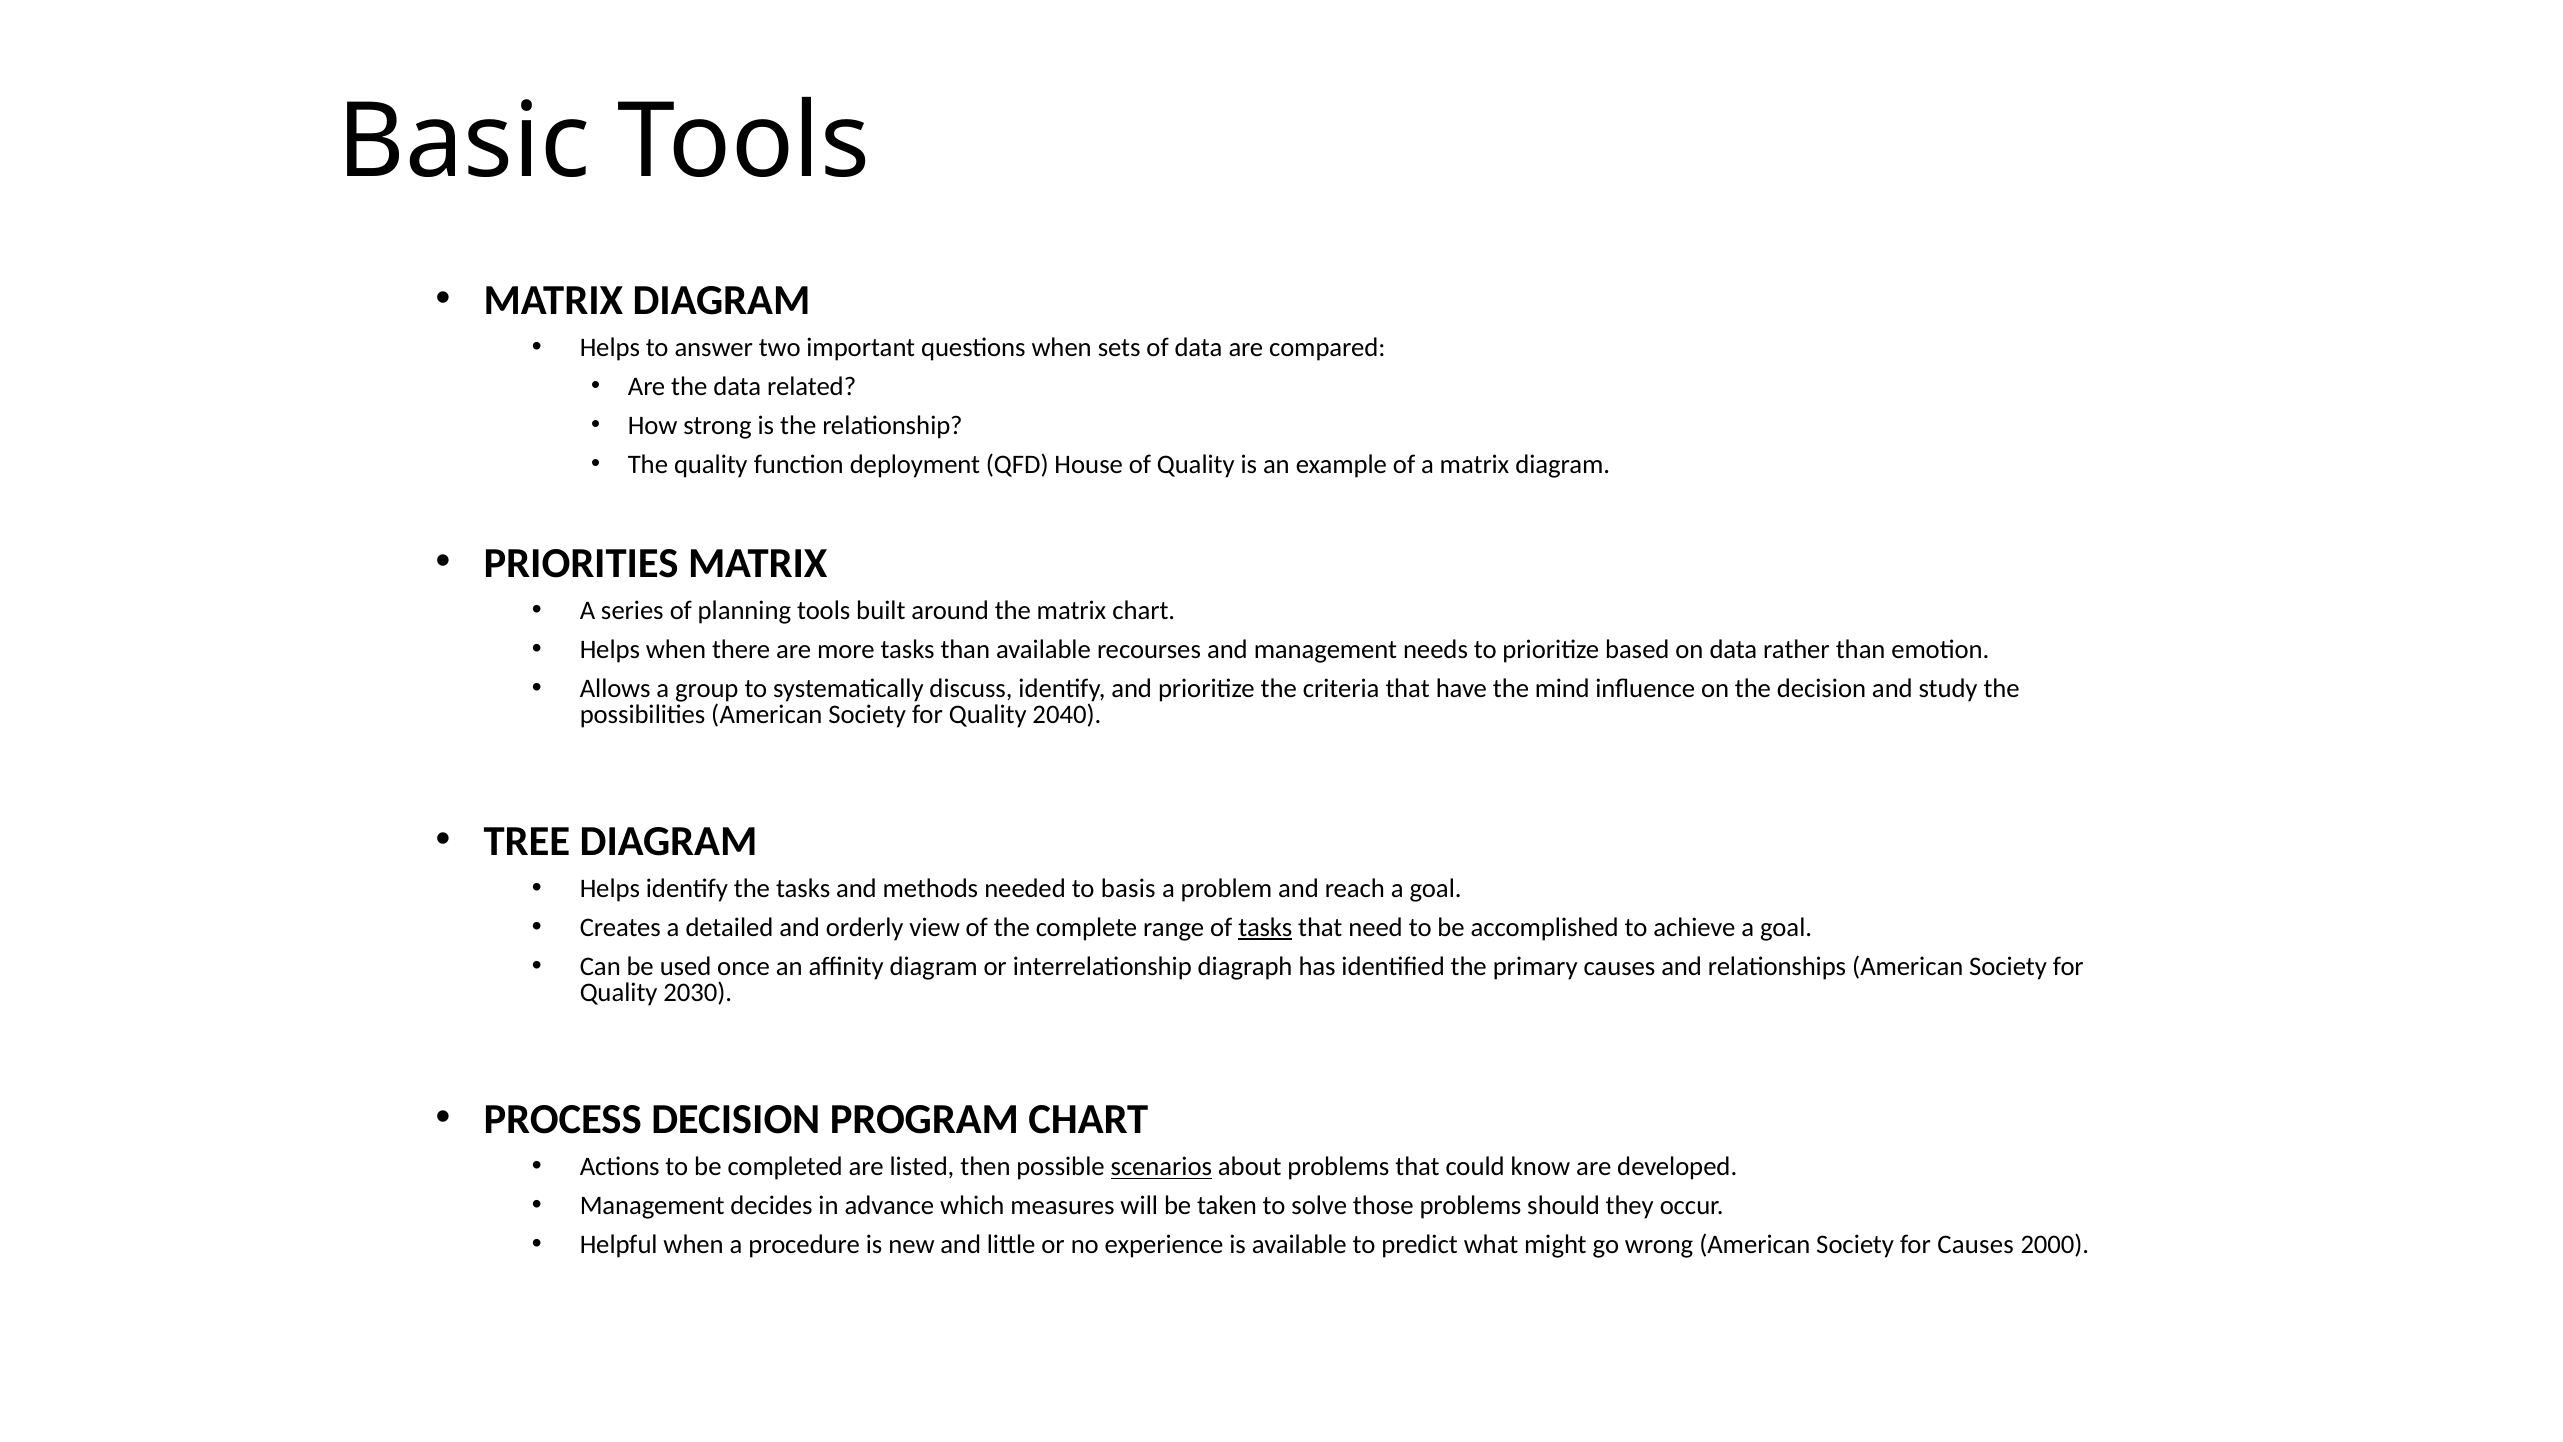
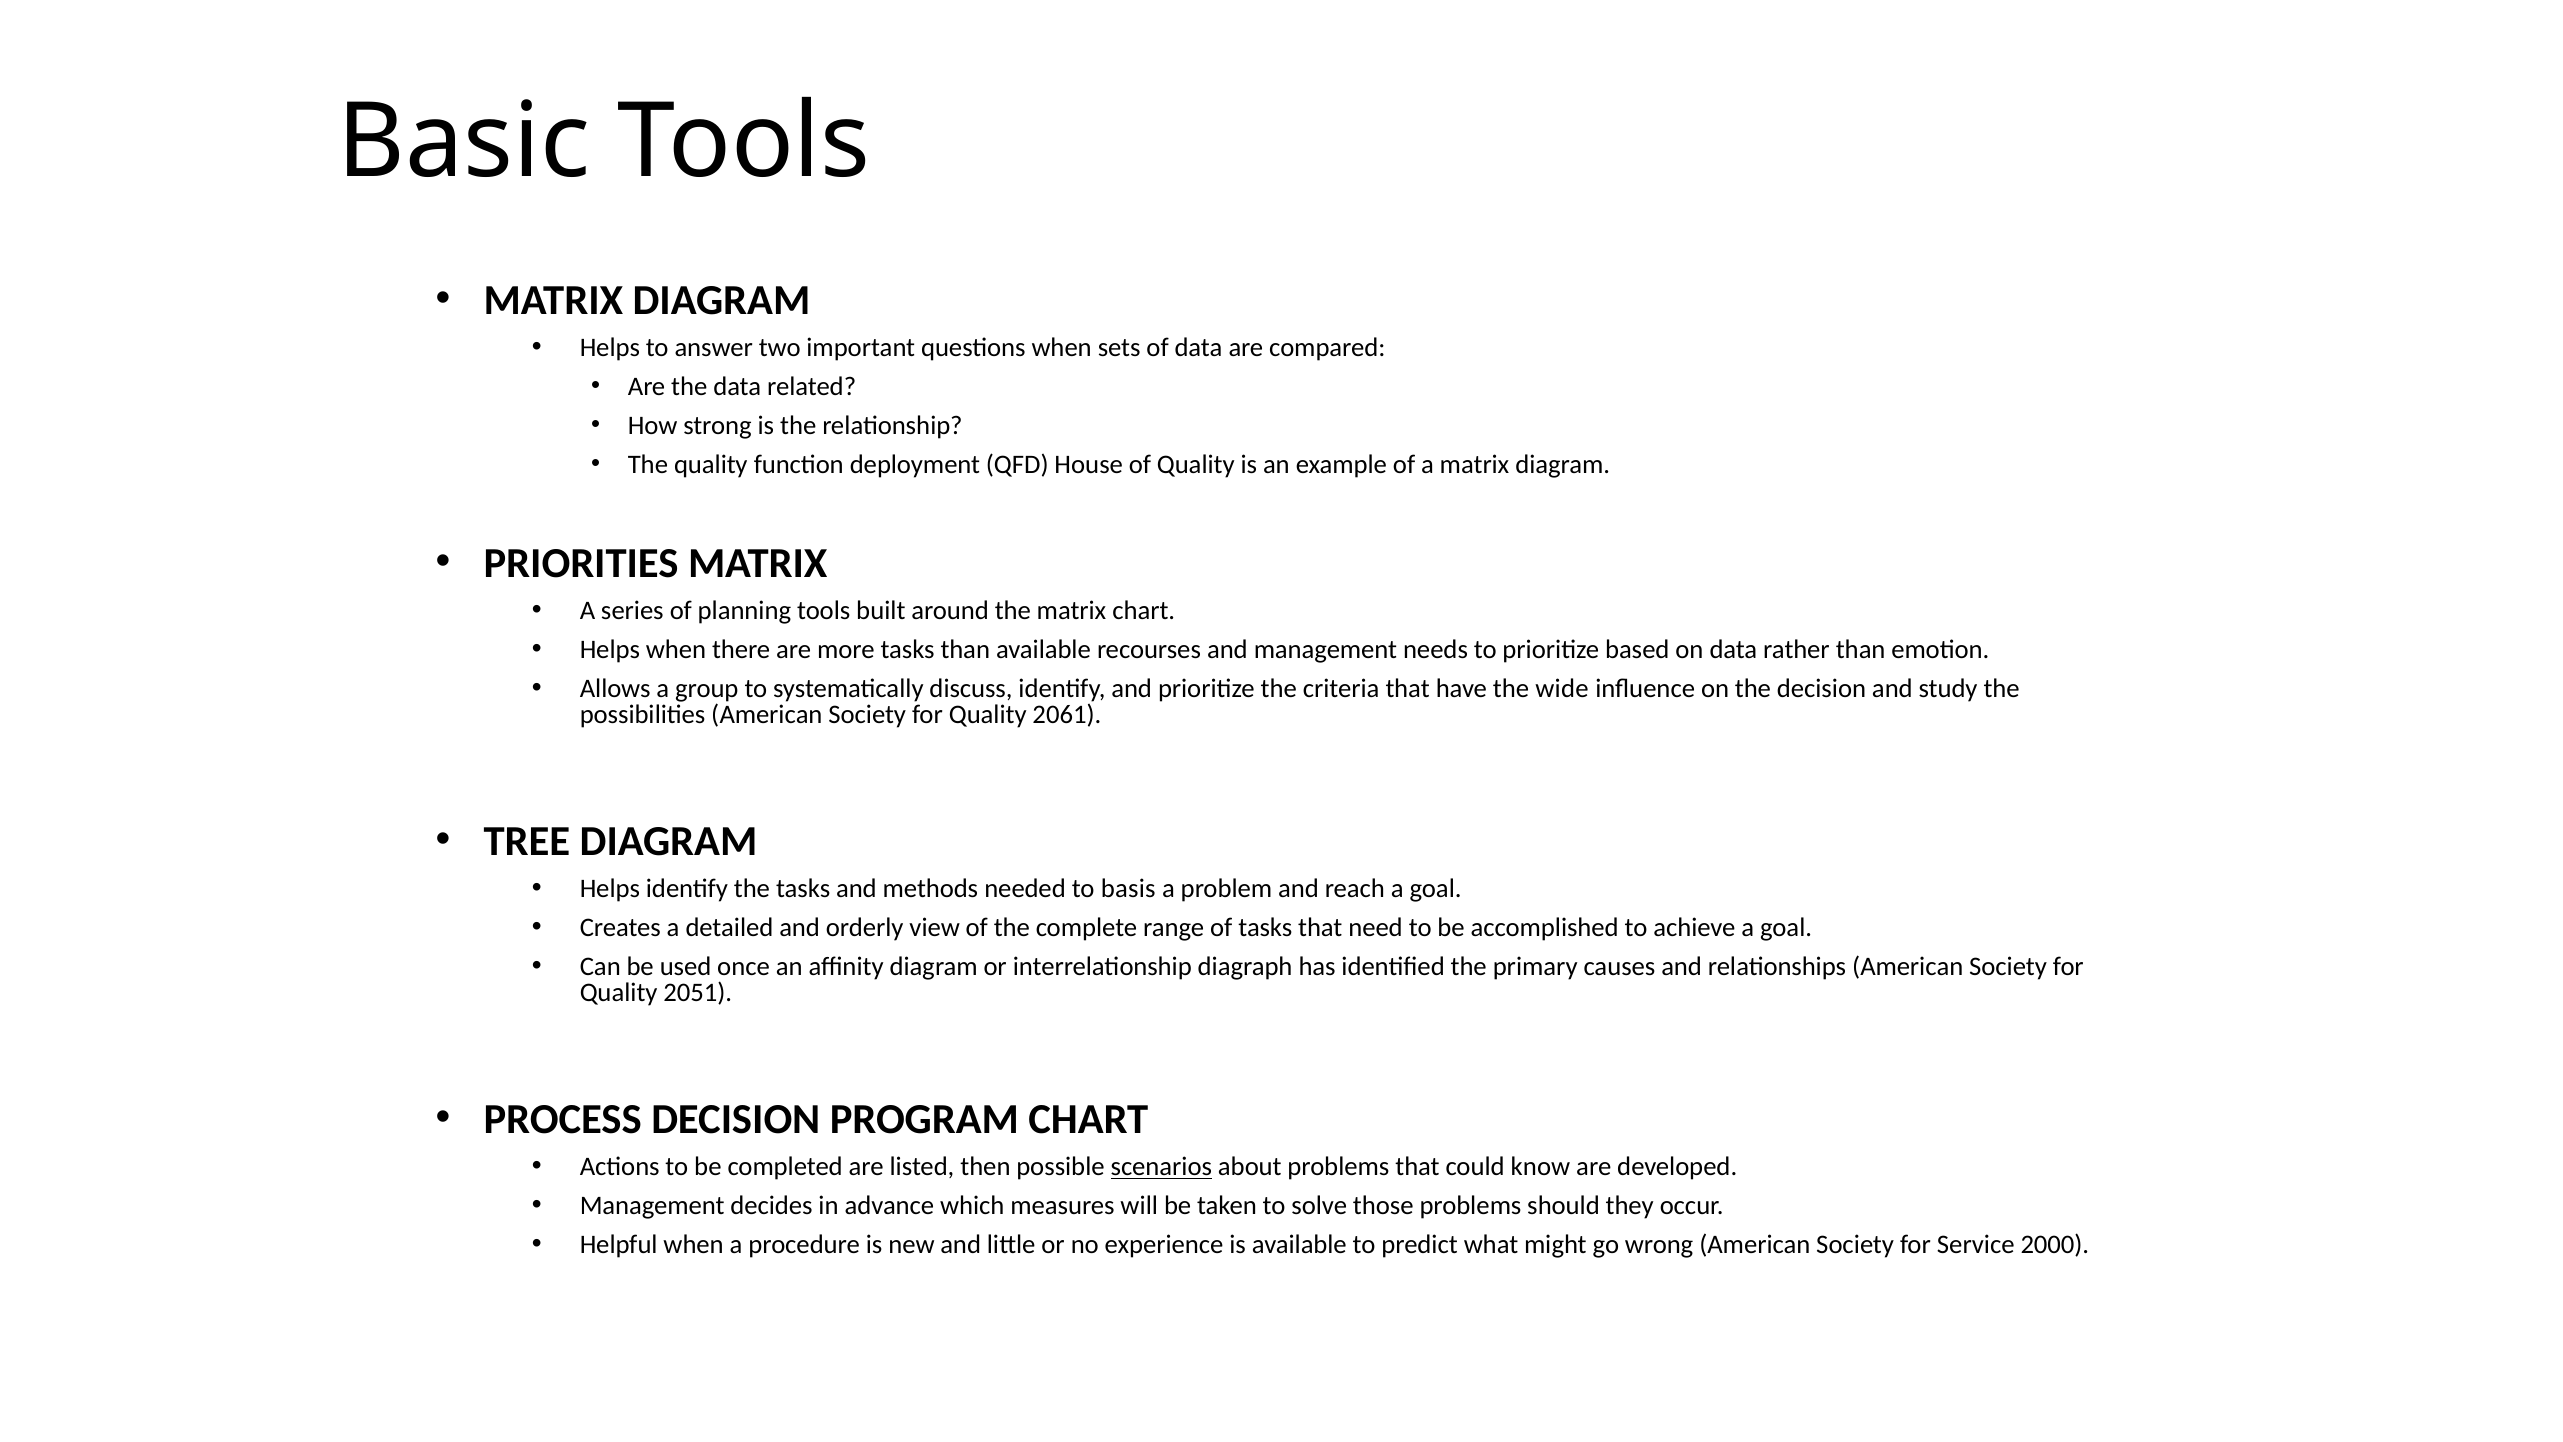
mind: mind -> wide (1562, 688)
2040: 2040 -> 2061 (1067, 714)
tasks underline: present -> none (1265, 928)
2030: 2030 -> 2051 (698, 992)
for Causes: Causes -> Service (1976, 1245)
